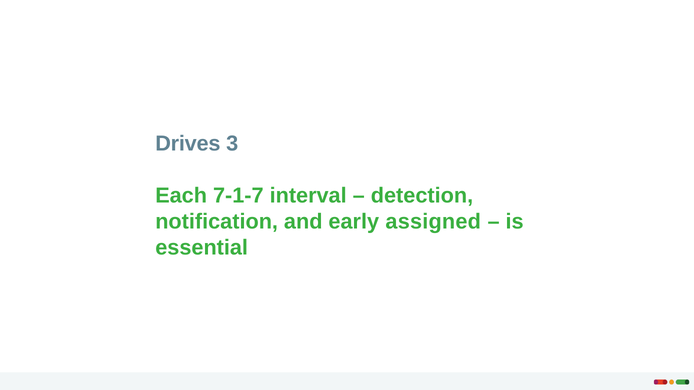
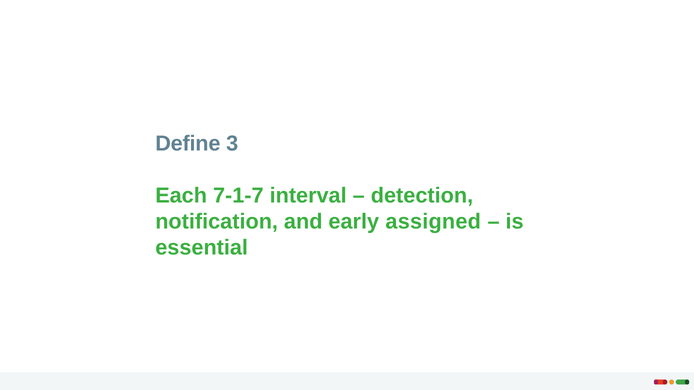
Drives: Drives -> Define (188, 144)
